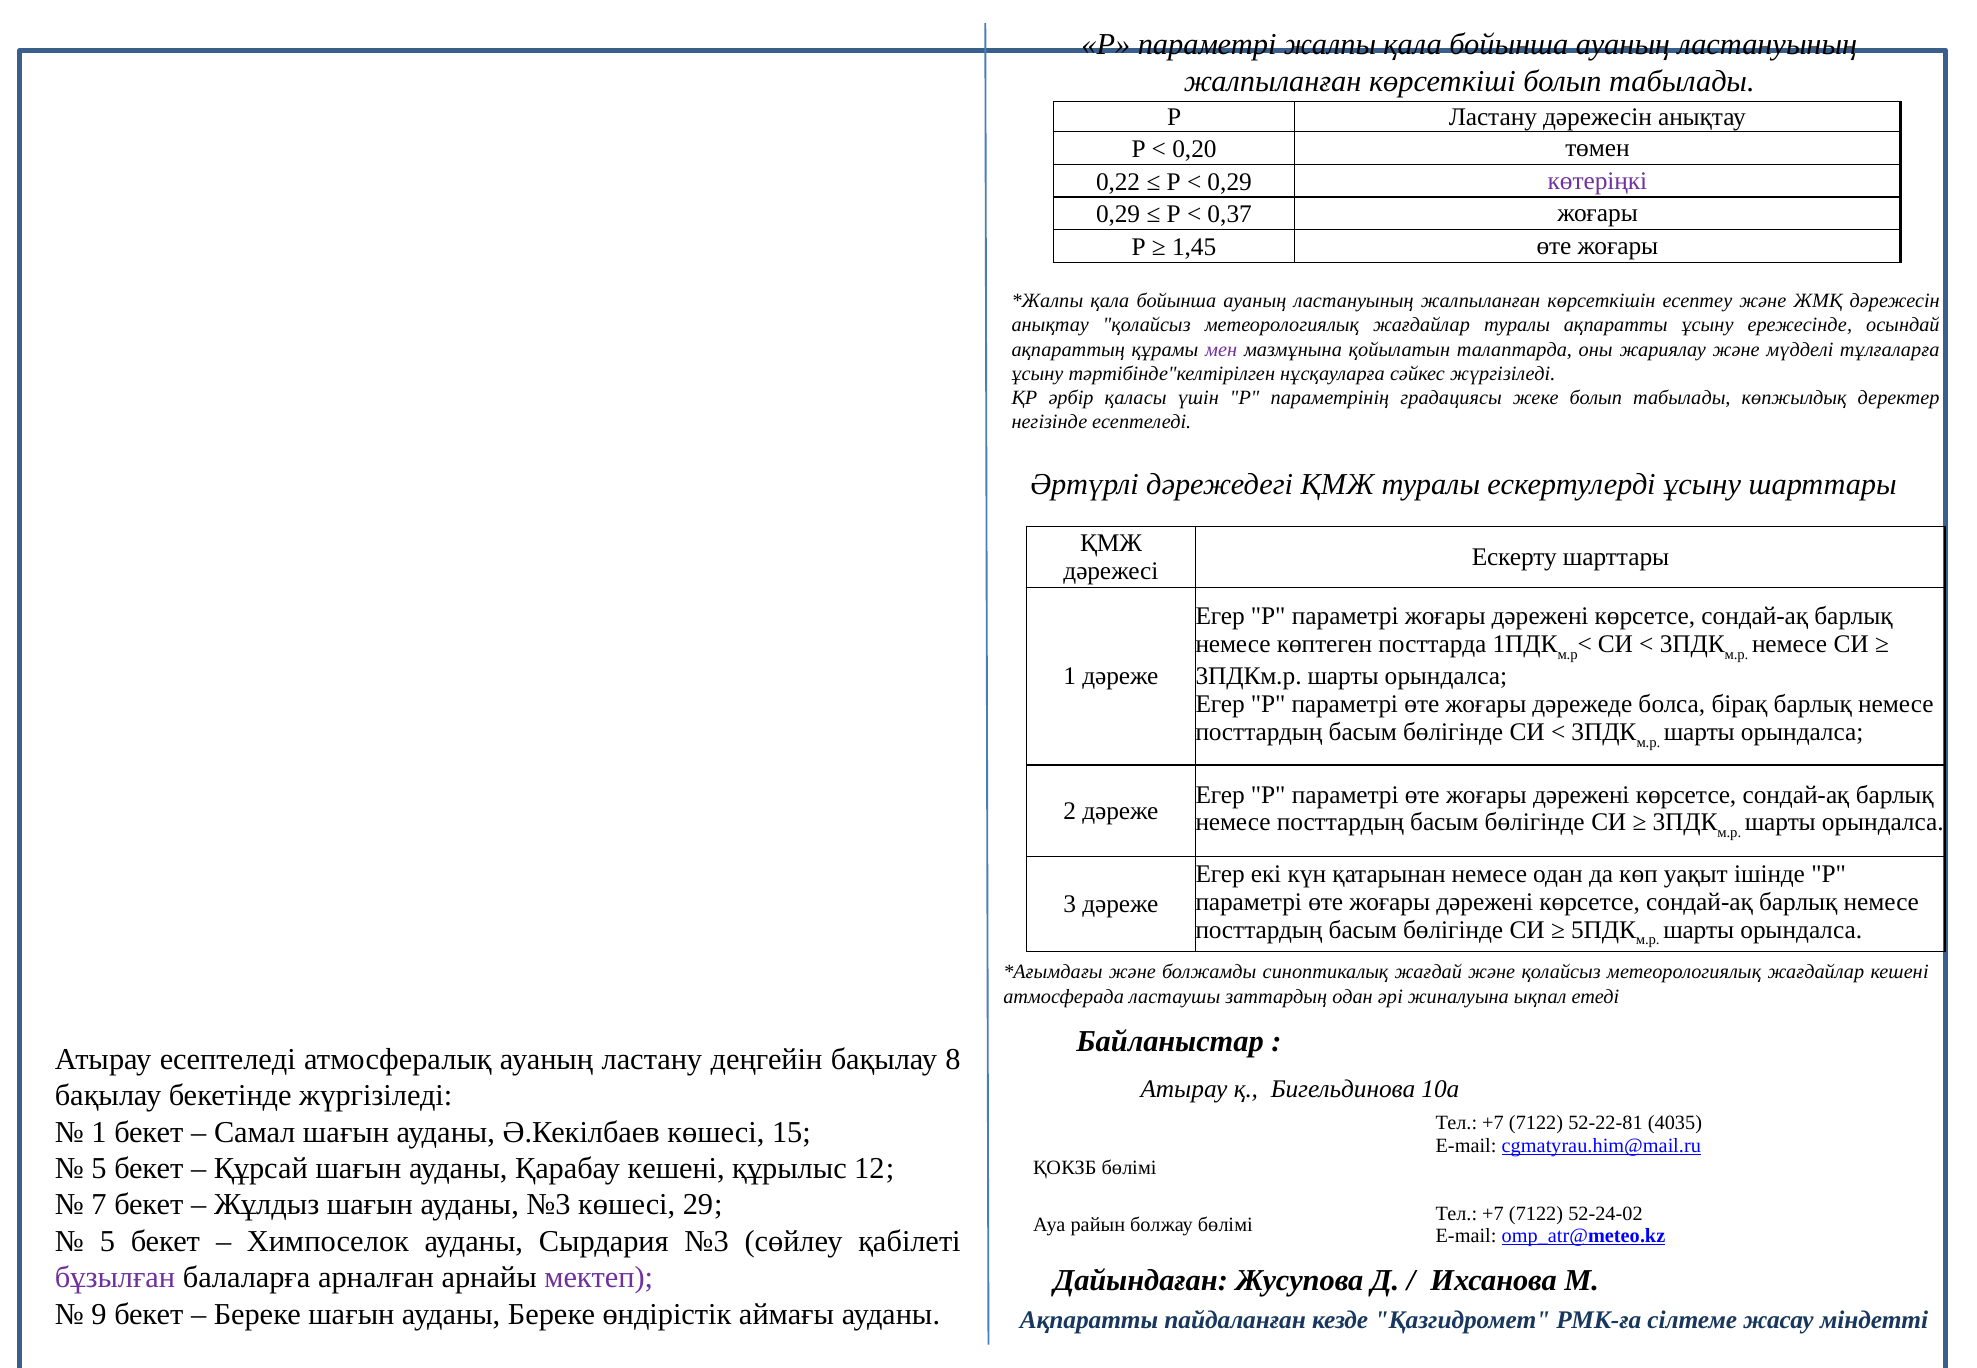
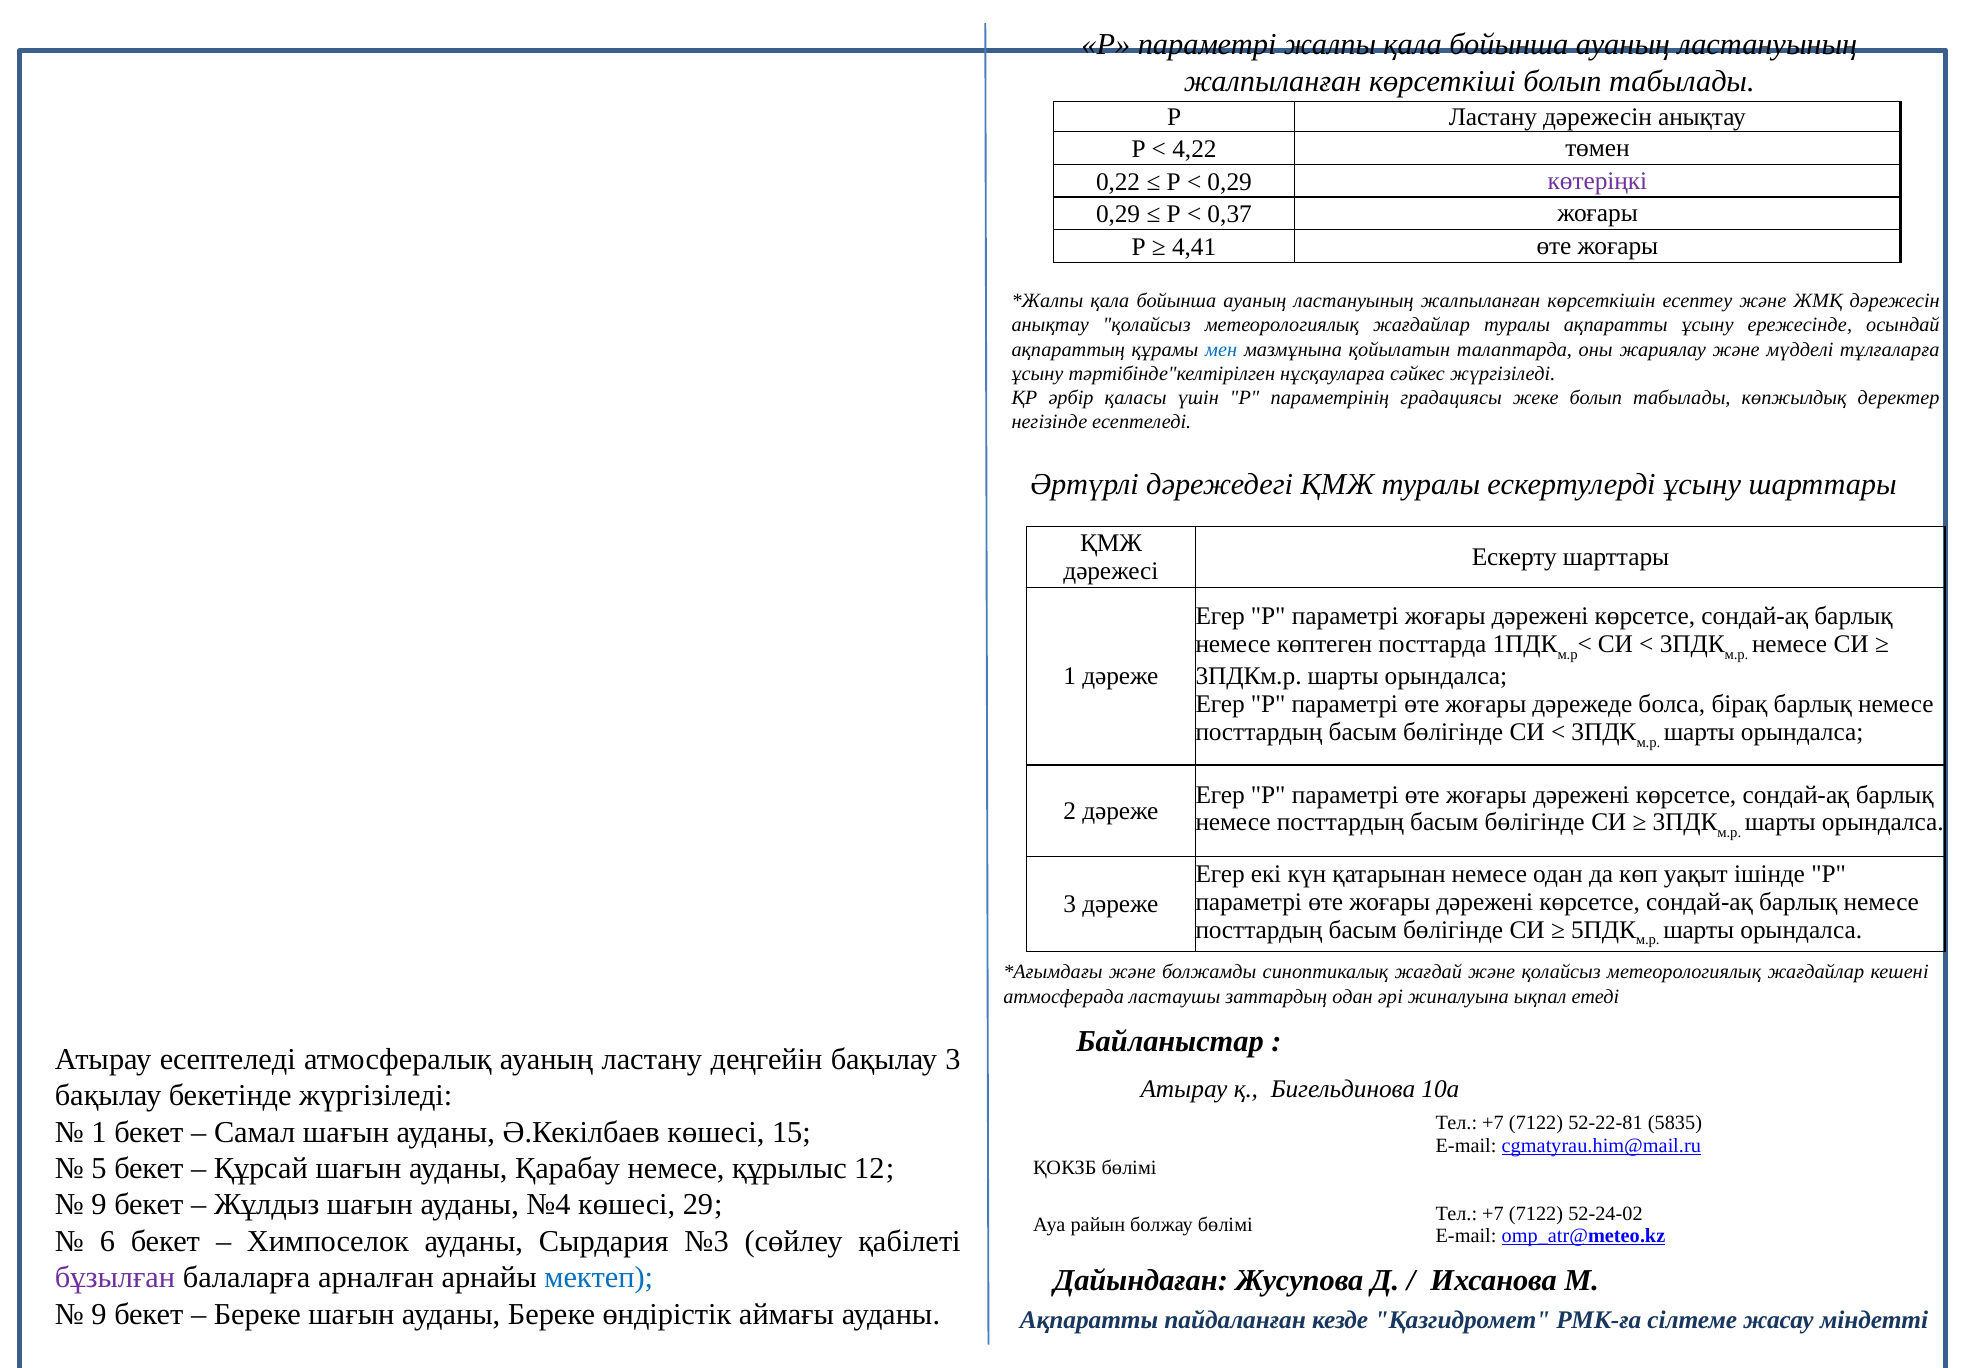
0,20: 0,20 -> 4,22 (1194, 149)
1,45: 1,45 -> 4,41 (1194, 247)
мен colour: purple -> blue (1221, 350)
бақылау 8: 8 -> 3 (953, 1060)
4035: 4035 -> 5835 (1675, 1124)
Қарабау кешені: кешені -> немесе (676, 1169)
7: 7 -> 9 (99, 1206)
ауданы №3: №3 -> №4 (549, 1206)
5: 5 -> 6 (107, 1242)
мектеп colour: purple -> blue (599, 1279)
